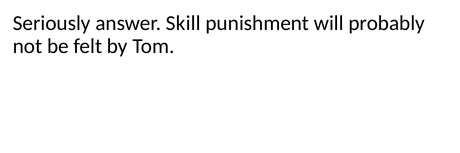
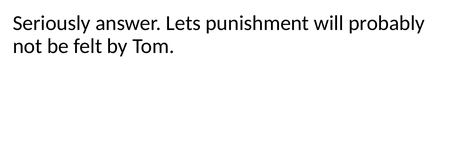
Skill: Skill -> Lets (183, 23)
